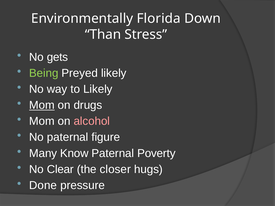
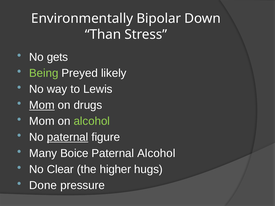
Florida: Florida -> Bipolar (159, 19)
to Likely: Likely -> Lewis (98, 89)
alcohol colour: pink -> light green (92, 121)
paternal underline: none -> present (68, 137)
Know: Know -> Boice (74, 153)
Paternal Poverty: Poverty -> Alcohol (156, 153)
closer: closer -> higher (115, 169)
